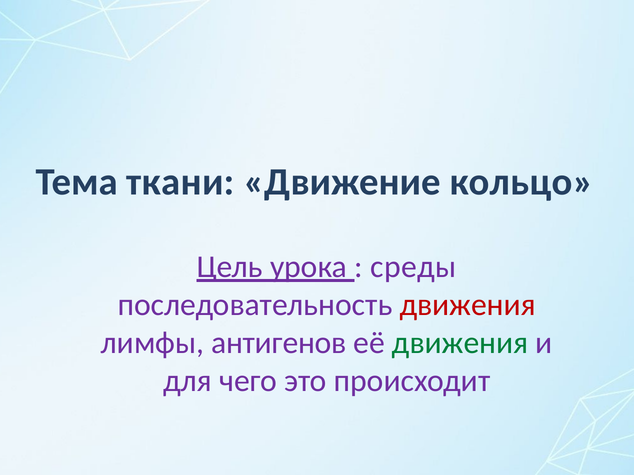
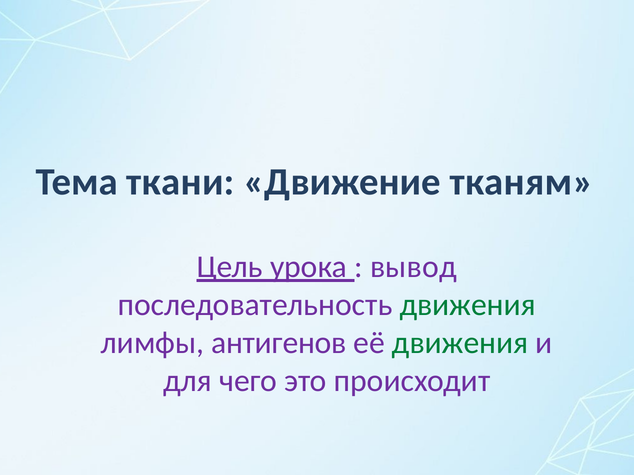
кольцо: кольцо -> тканям (522, 182)
среды: среды -> вывод (413, 267)
движения colour: red -> green (468, 305)
